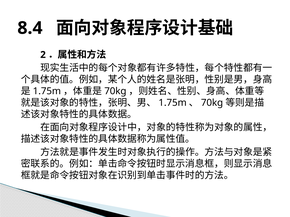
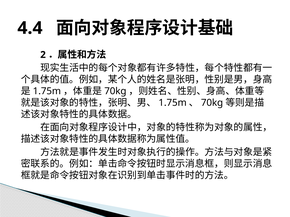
8.4: 8.4 -> 4.4 (30, 28)
